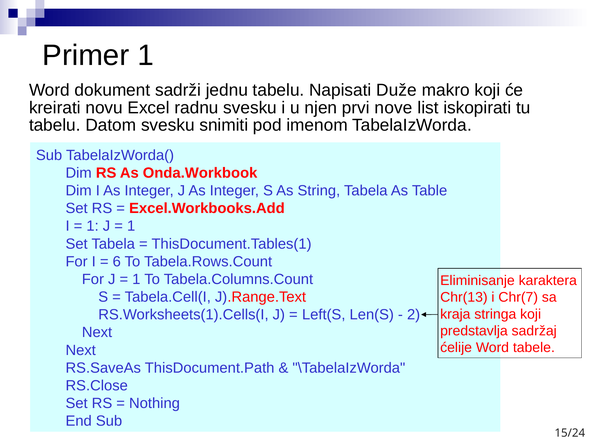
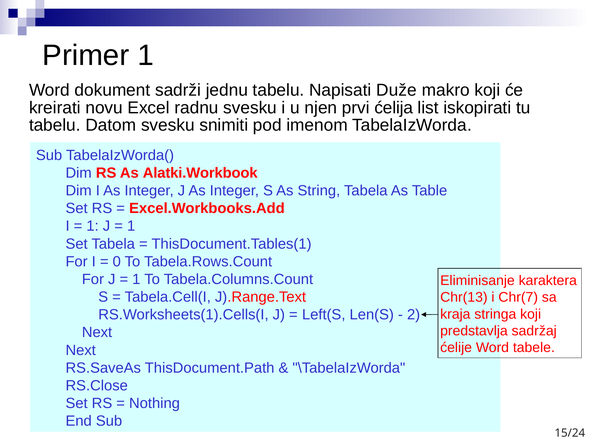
nove: nove -> ćelija (394, 108)
Onda.Workbook: Onda.Workbook -> Alatki.Workbook (200, 173)
6: 6 -> 0 (117, 262)
